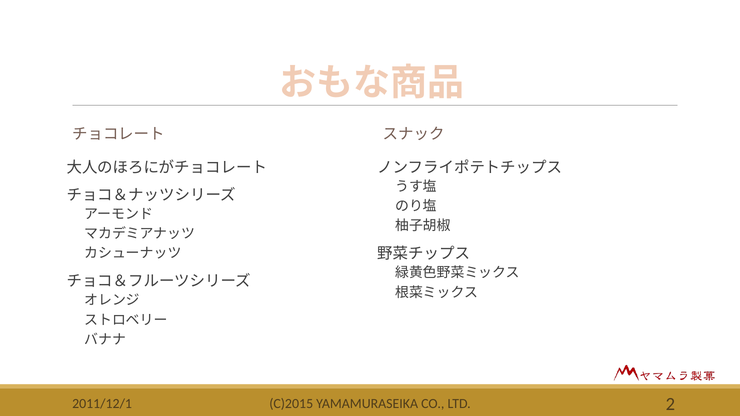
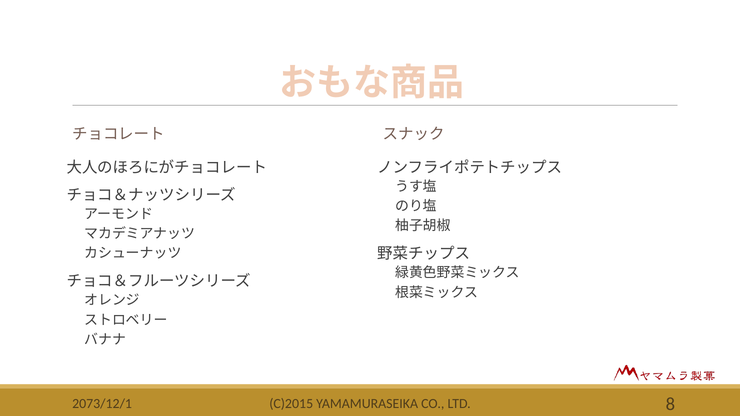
2: 2 -> 8 (670, 404)
2011/12/1: 2011/12/1 -> 2073/12/1 (102, 404)
